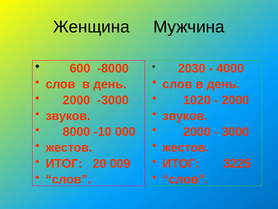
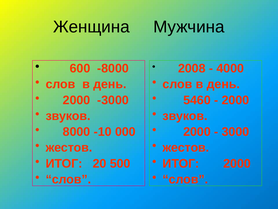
2030: 2030 -> 2008 (192, 68)
1020: 1020 -> 5460 (197, 100)
009: 009 -> 500 (120, 163)
ИТОГ 3225: 3225 -> 2000 (237, 163)
